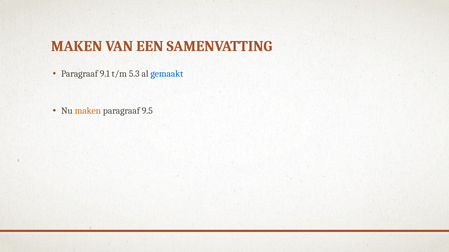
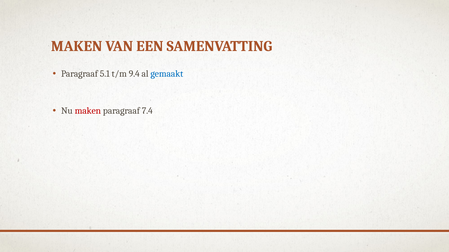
9.1: 9.1 -> 5.1 (105, 74)
5.3: 5.3 -> 9.4 (134, 74)
maken colour: orange -> red (88, 111)
9.5: 9.5 -> 7.4 (147, 111)
